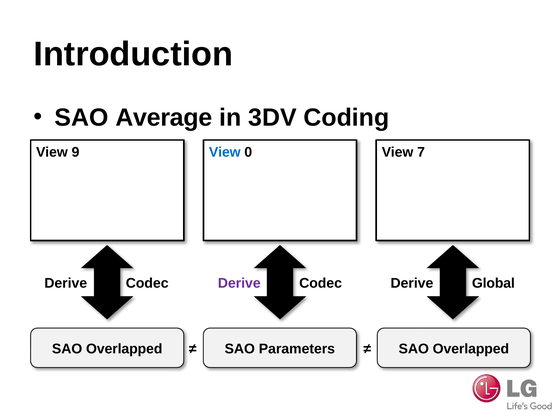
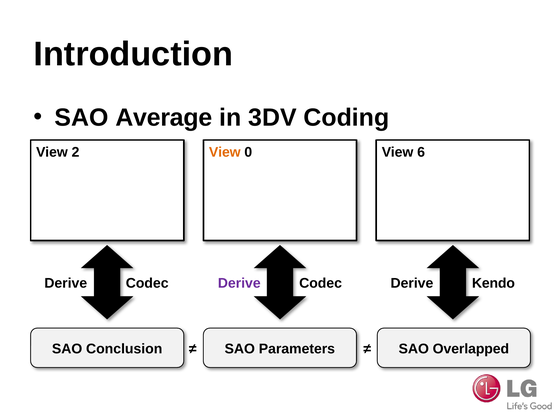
9: 9 -> 2 (75, 152)
View colour: blue -> orange (225, 152)
7: 7 -> 6 (421, 152)
Global: Global -> Kendo (493, 283)
Overlapped: Overlapped -> Conclusion (124, 349)
